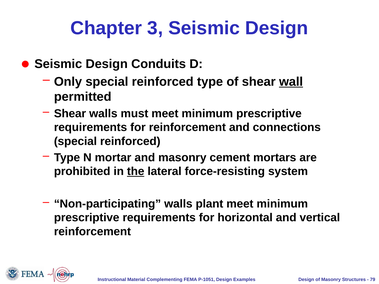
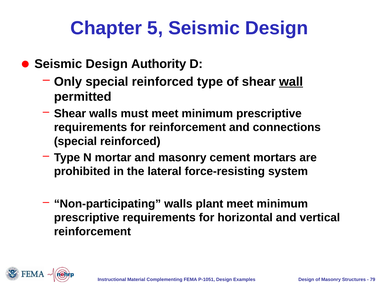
3: 3 -> 5 (155, 28)
Conduits: Conduits -> Authority (159, 64)
the underline: present -> none (136, 171)
